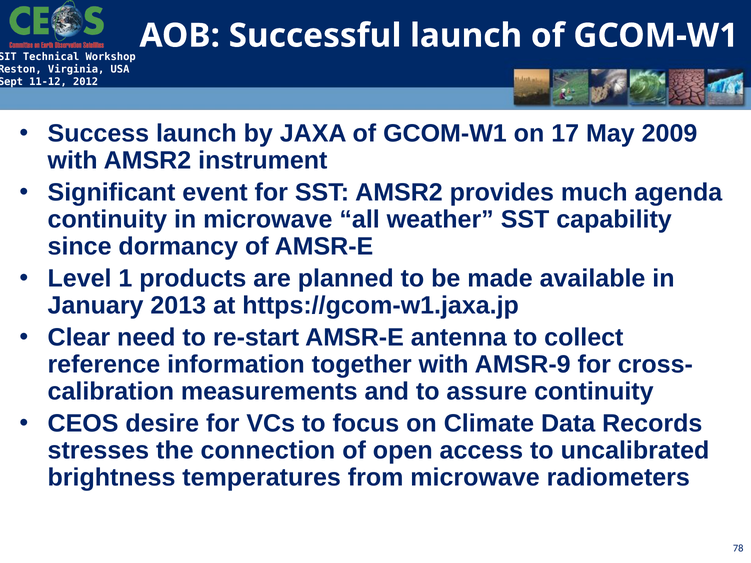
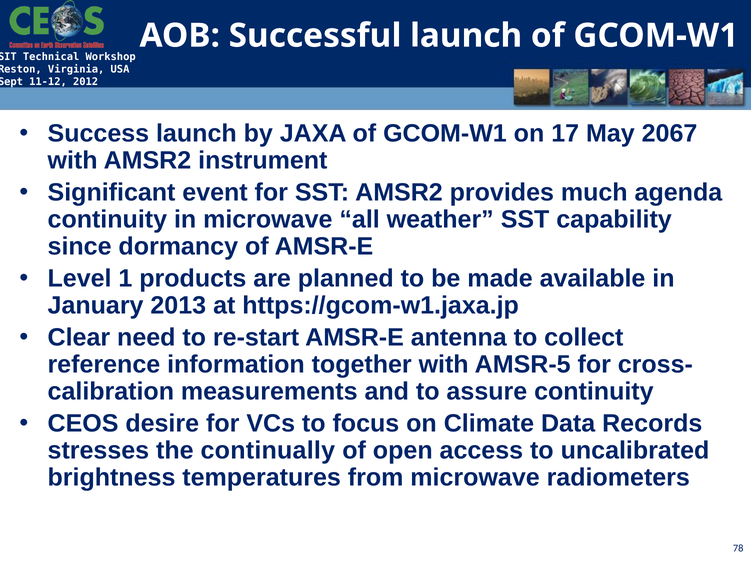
2009: 2009 -> 2067 (670, 133)
AMSR-9: AMSR-9 -> AMSR-5 (523, 365)
connection: connection -> continually (268, 451)
